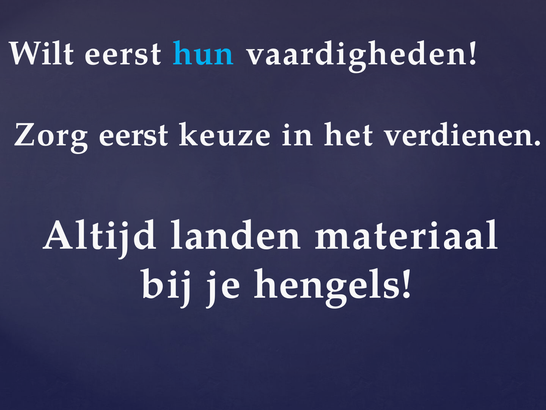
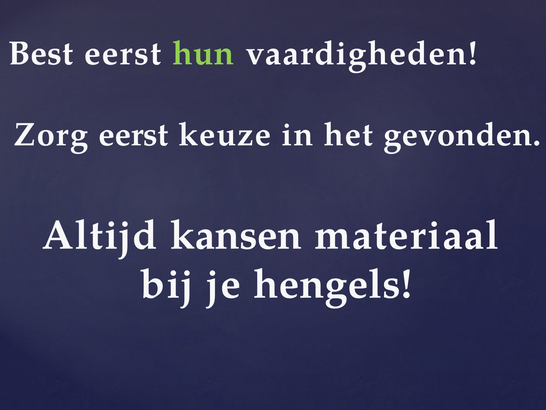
Wilt: Wilt -> Best (41, 54)
hun colour: light blue -> light green (203, 54)
verdienen: verdienen -> gevonden (462, 135)
landen: landen -> kansen (236, 235)
